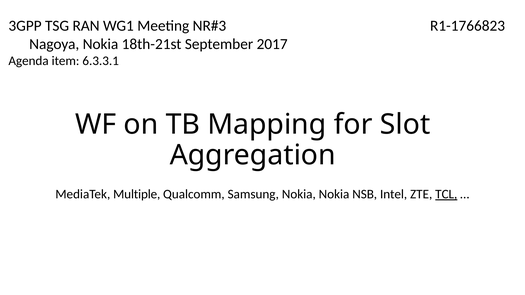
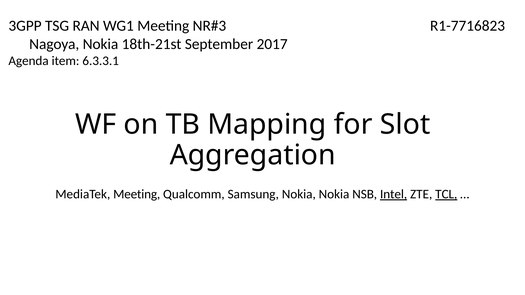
R1-1766823: R1-1766823 -> R1-7716823 (468, 26)
MediaTek Multiple: Multiple -> Meeting (137, 194)
Intel underline: none -> present (394, 194)
